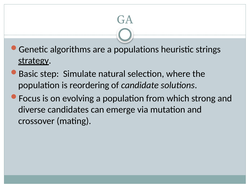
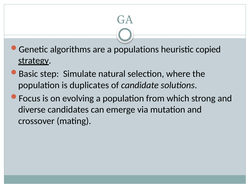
strings: strings -> copied (208, 49)
reordering: reordering -> duplicates (89, 85)
